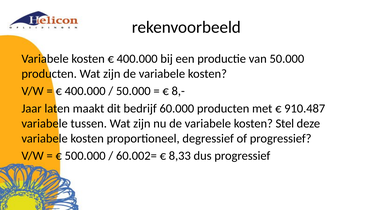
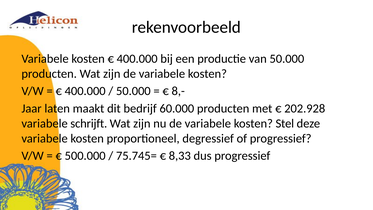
910.487: 910.487 -> 202.928 (305, 108)
tussen: tussen -> schrijft (89, 123)
60.002=: 60.002= -> 75.745= (136, 156)
